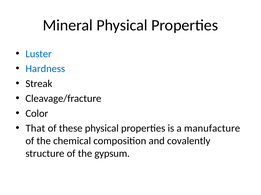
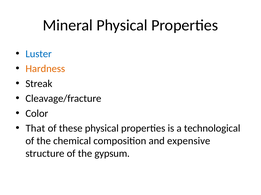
Hardness colour: blue -> orange (45, 69)
manufacture: manufacture -> technological (212, 129)
covalently: covalently -> expensive (189, 141)
